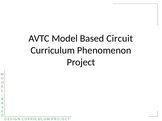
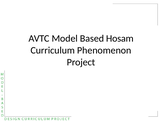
Circuit: Circuit -> Hosam (120, 39)
